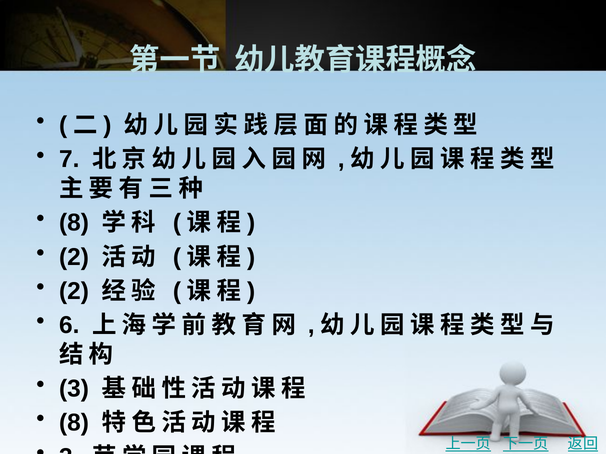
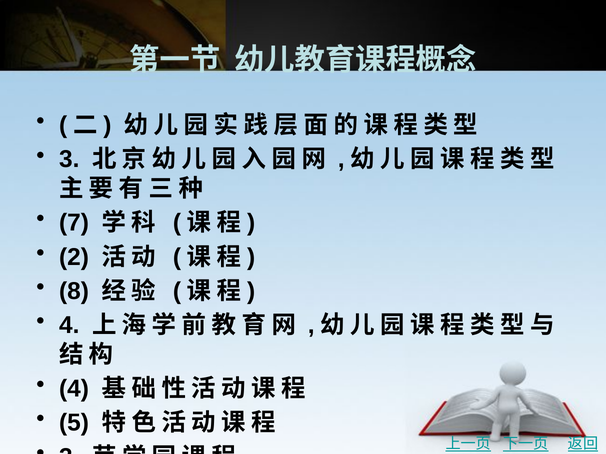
7: 7 -> 3 (69, 160)
8: 8 -> 7 (74, 223)
2: 2 -> 8 (74, 291)
6: 6 -> 4 (69, 326)
3: 3 -> 4 (74, 389)
8: 8 -> 5 (74, 423)
